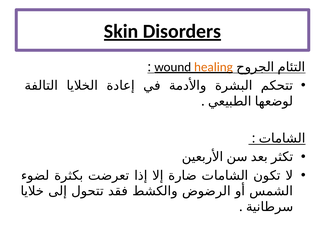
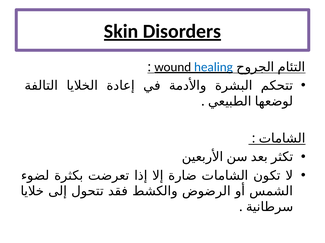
healing colour: orange -> blue (213, 67)
